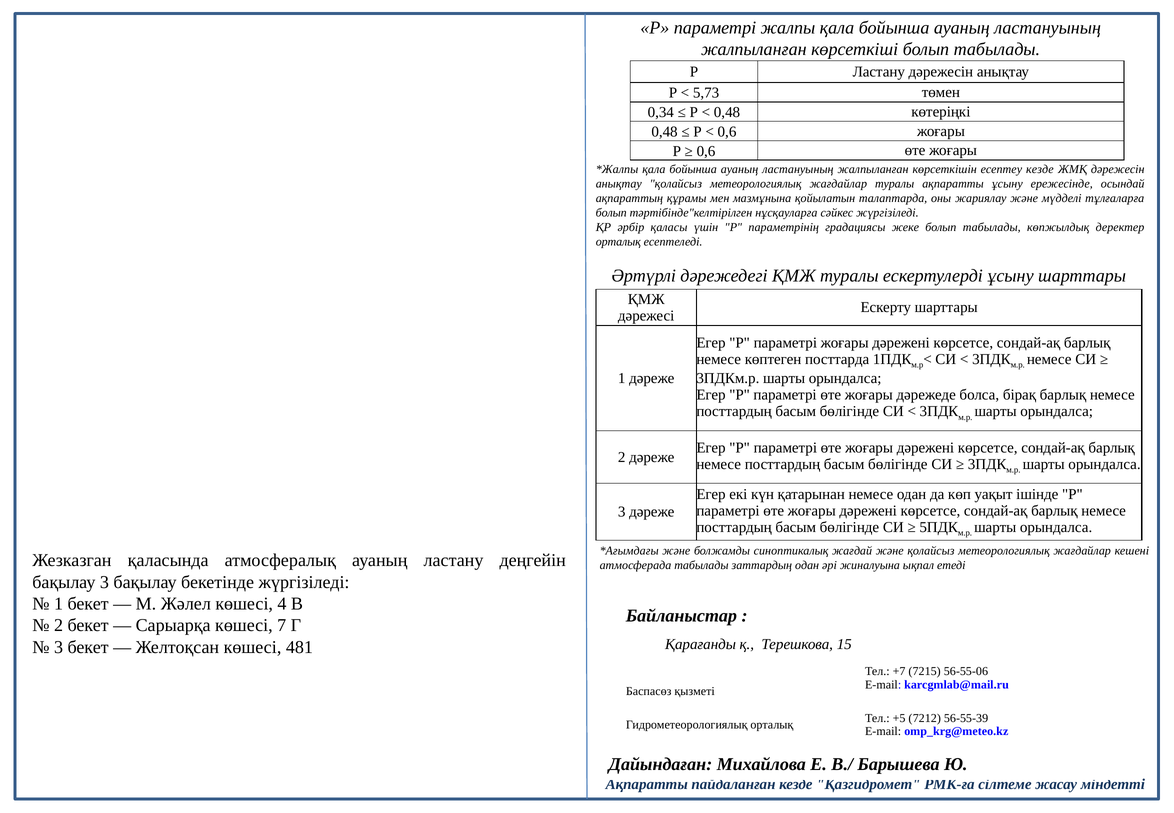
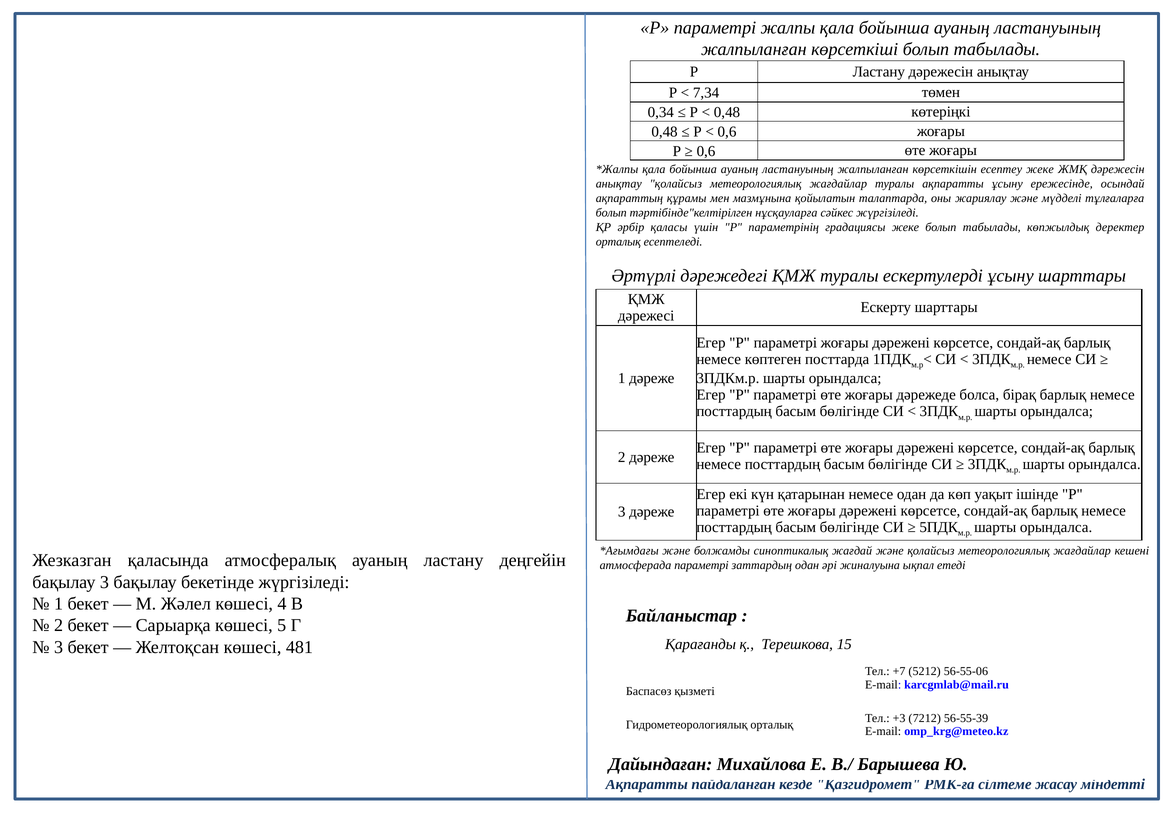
5,73: 5,73 -> 7,34 (706, 93)
есептеу кезде: кезде -> жеке (1040, 169)
атмосферада табылады: табылады -> параметрі (701, 565)
7: 7 -> 5 (282, 625)
7215: 7215 -> 5212 (925, 671)
+5: +5 -> +3 (899, 718)
